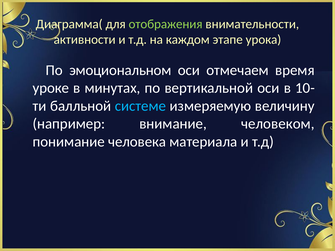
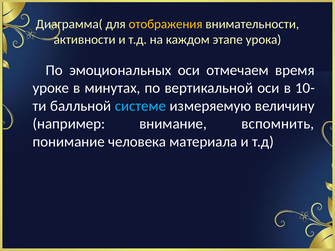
отображения colour: light green -> yellow (166, 24)
эмоциональном: эмоциональном -> эмоциональных (120, 70)
человеком: человеком -> вспомнить (278, 124)
